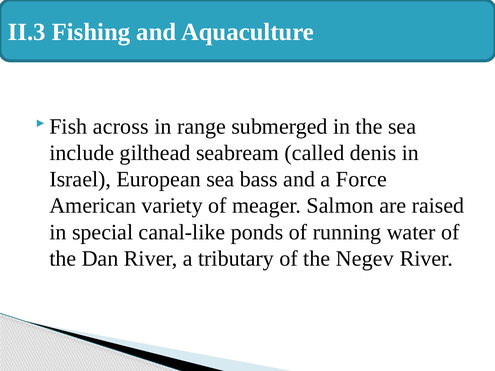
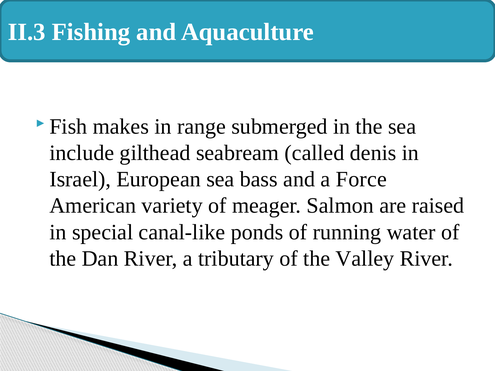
across: across -> makes (121, 127)
Negev: Negev -> Valley (365, 259)
